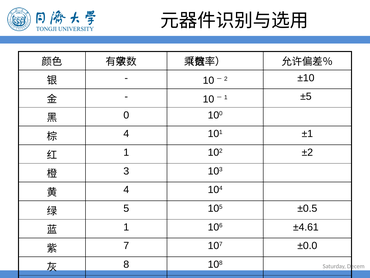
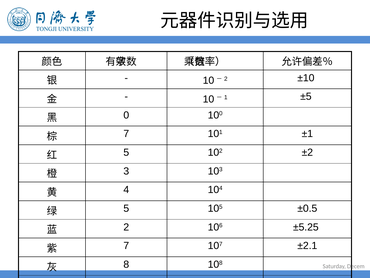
4: 4 -> 7 (126, 134)
1: 1 -> 5 (126, 152)
1: 1 -> 2 (126, 227)
±4.61: ±4.61 -> ±5.25 (306, 227)
±0.0: ±0.0 -> ±2.1 (307, 245)
